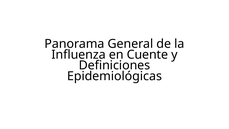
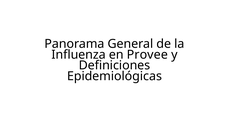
Cuente: Cuente -> Provee (147, 55)
